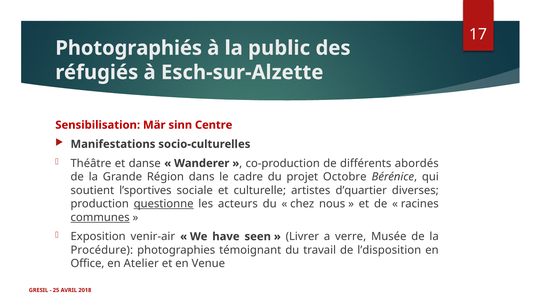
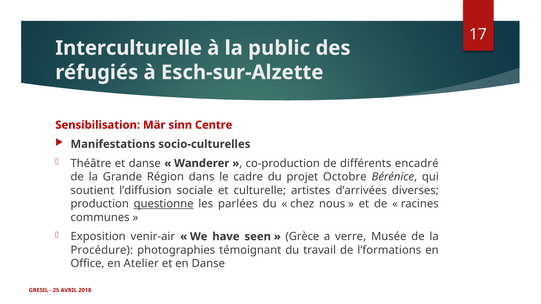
Photographiés: Photographiés -> Interculturelle (129, 48)
abordés: abordés -> encadré (417, 163)
l’sportives: l’sportives -> l’diffusion (145, 191)
d’quartier: d’quartier -> d’arrivées (361, 191)
acteurs: acteurs -> parlées (238, 204)
communes underline: present -> none (100, 218)
Livrer: Livrer -> Grèce (302, 237)
l’disposition: l’disposition -> l’formations (389, 250)
en Venue: Venue -> Danse (208, 264)
